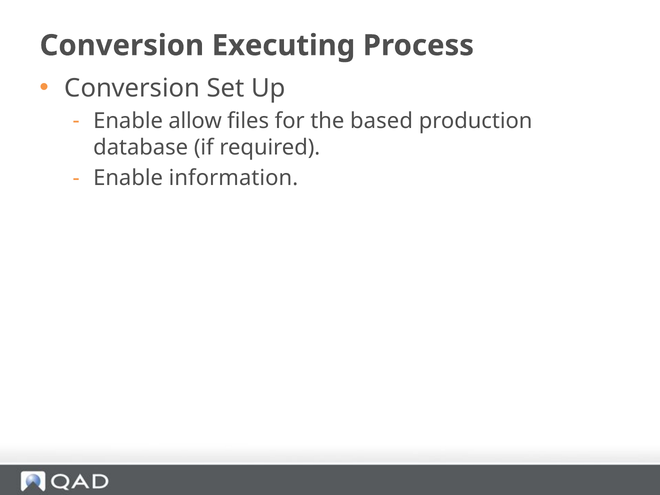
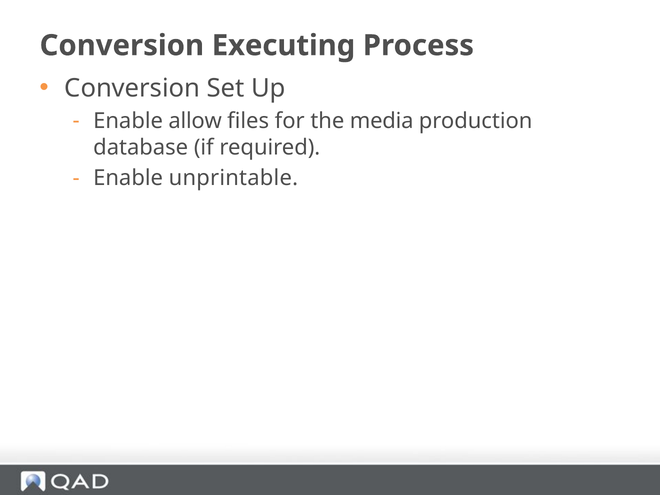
based: based -> media (382, 121)
information: information -> unprintable (233, 178)
